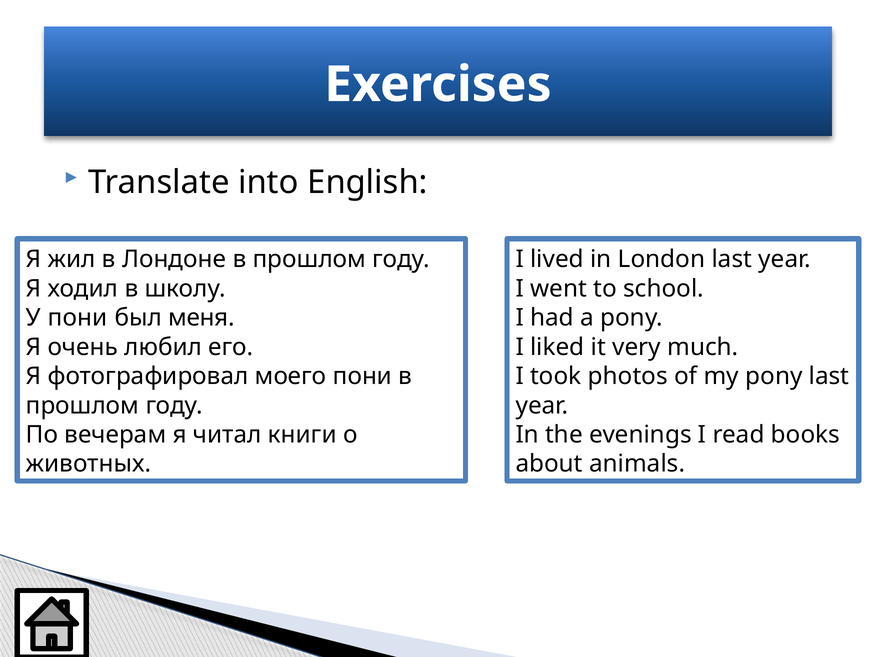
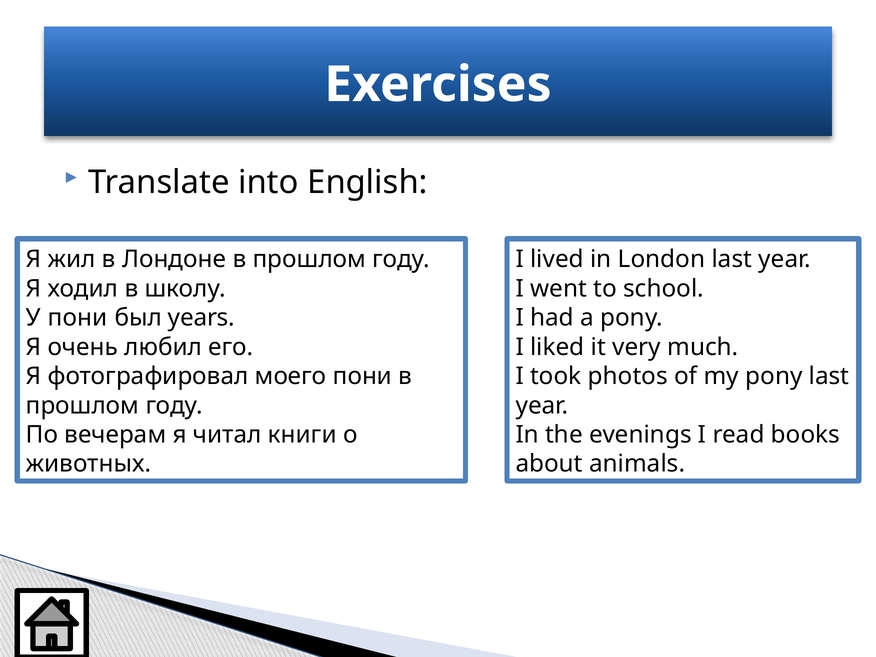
меня: меня -> years (201, 318)
